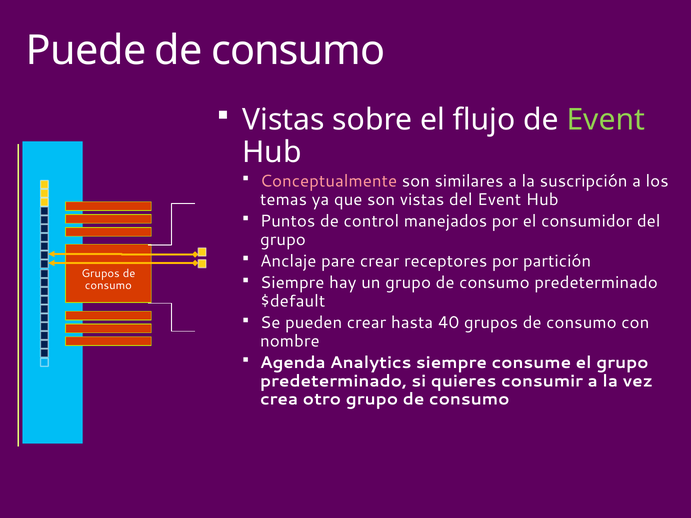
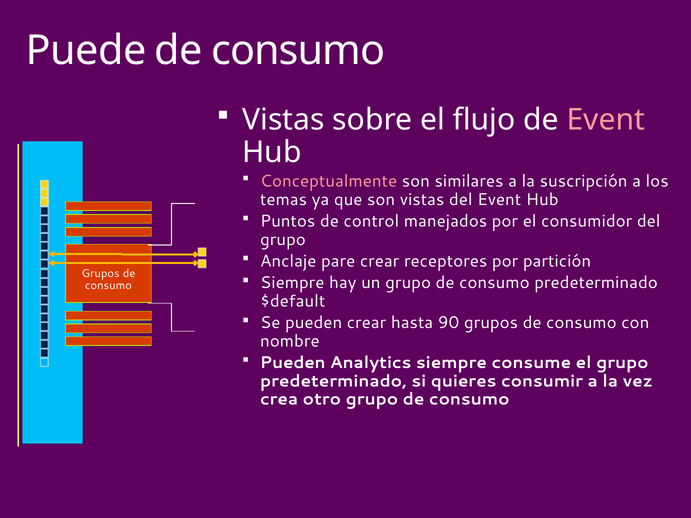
Event colour: light green -> pink (606, 120)
40: 40 -> 90 (449, 323)
Agenda: Agenda -> Pueden (293, 363)
